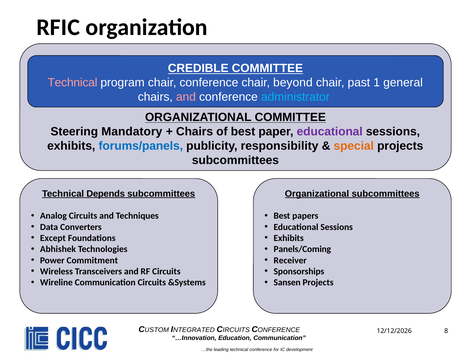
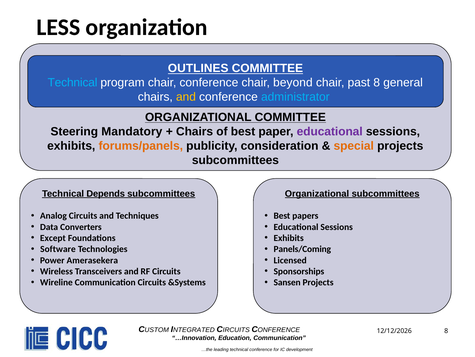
RFIC: RFIC -> LESS (58, 27)
CREDIBLE: CREDIBLE -> OUTLINES (198, 68)
Technical colour: pink -> light blue (73, 82)
past 1: 1 -> 8 (377, 82)
and colour: pink -> yellow (186, 97)
forums/panels colour: blue -> orange (141, 146)
responsibility: responsibility -> consideration (280, 146)
Abhishek: Abhishek -> Software (58, 249)
Commitment: Commitment -> Amerasekera (92, 260)
Receiver: Receiver -> Licensed (290, 260)
